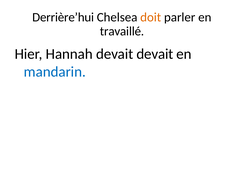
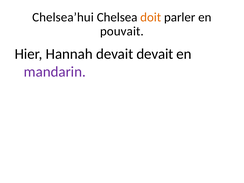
Derrière’hui: Derrière’hui -> Chelsea’hui (63, 17)
travaillé: travaillé -> pouvait (122, 31)
mandarin colour: blue -> purple (55, 72)
